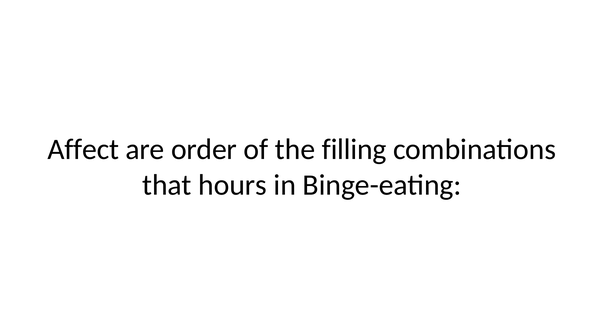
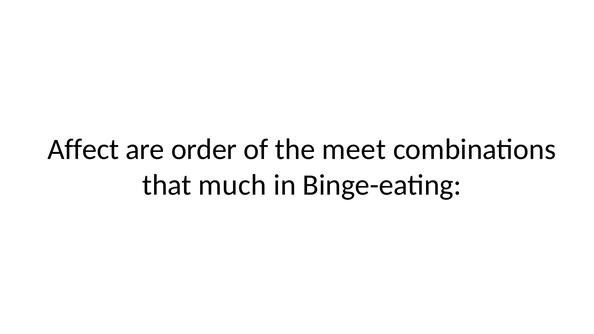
filling: filling -> meet (354, 149)
hours: hours -> much (232, 185)
